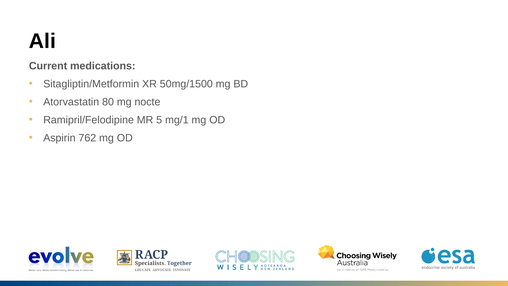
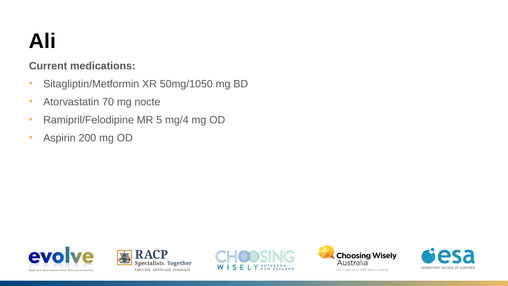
50mg/1500: 50mg/1500 -> 50mg/1050 (186, 84)
80: 80 -> 70 (108, 102)
mg/1: mg/1 -> mg/4 (177, 120)
762: 762 -> 200 (87, 138)
